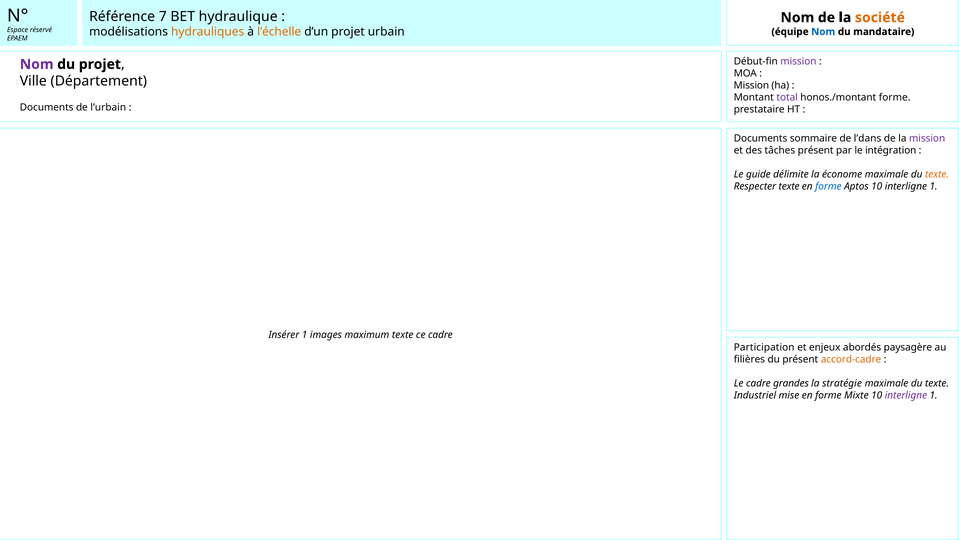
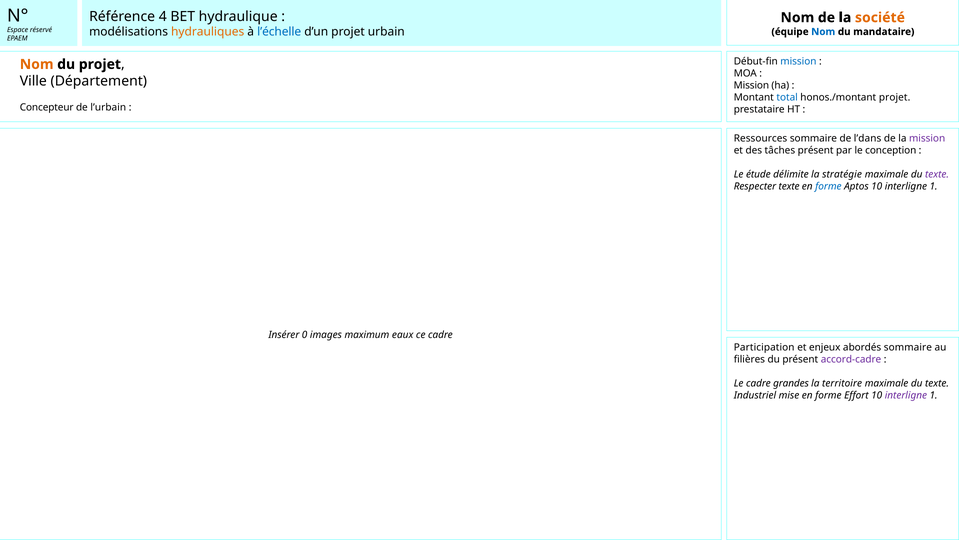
7: 7 -> 4 (163, 16)
l’échelle colour: orange -> blue (279, 32)
mission colour: purple -> blue (798, 62)
Nom colour: purple -> orange (37, 64)
total colour: purple -> blue (787, 98)
honos./montant forme: forme -> projet (895, 98)
Documents: Documents -> Concepteur (47, 107)
Documents: Documents -> Ressources (761, 138)
intégration: intégration -> conception (891, 150)
guide: guide -> étude (758, 174)
économe: économe -> stratégie (842, 174)
texte colour: orange -> purple (937, 174)
Insérer 1: 1 -> 0 (305, 334)
maximum texte: texte -> eaux (403, 334)
abordés paysagère: paysagère -> sommaire (908, 347)
accord-cadre colour: orange -> purple (851, 359)
stratégie: stratégie -> territoire (842, 383)
Mixte: Mixte -> Effort (856, 395)
